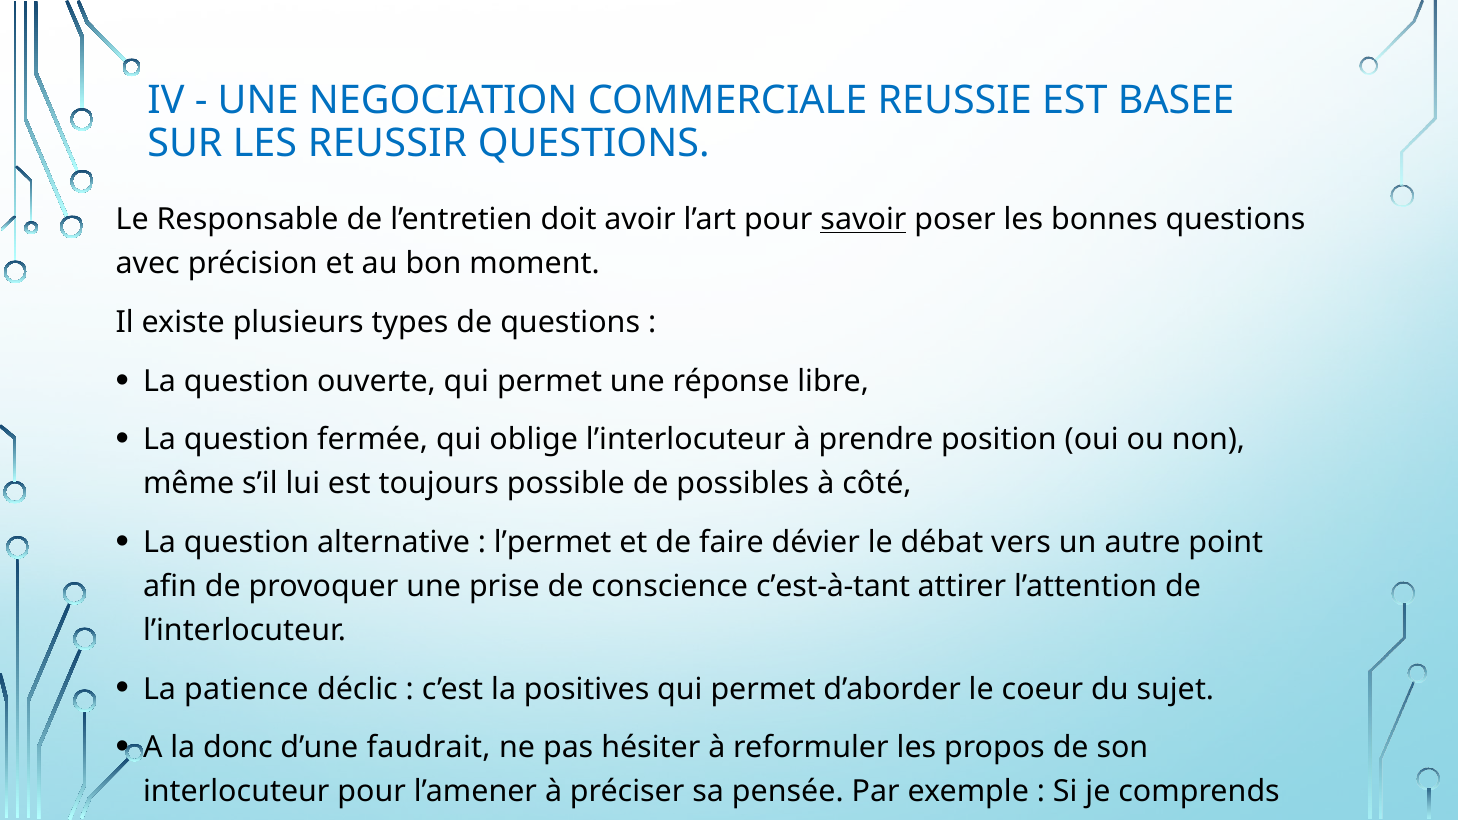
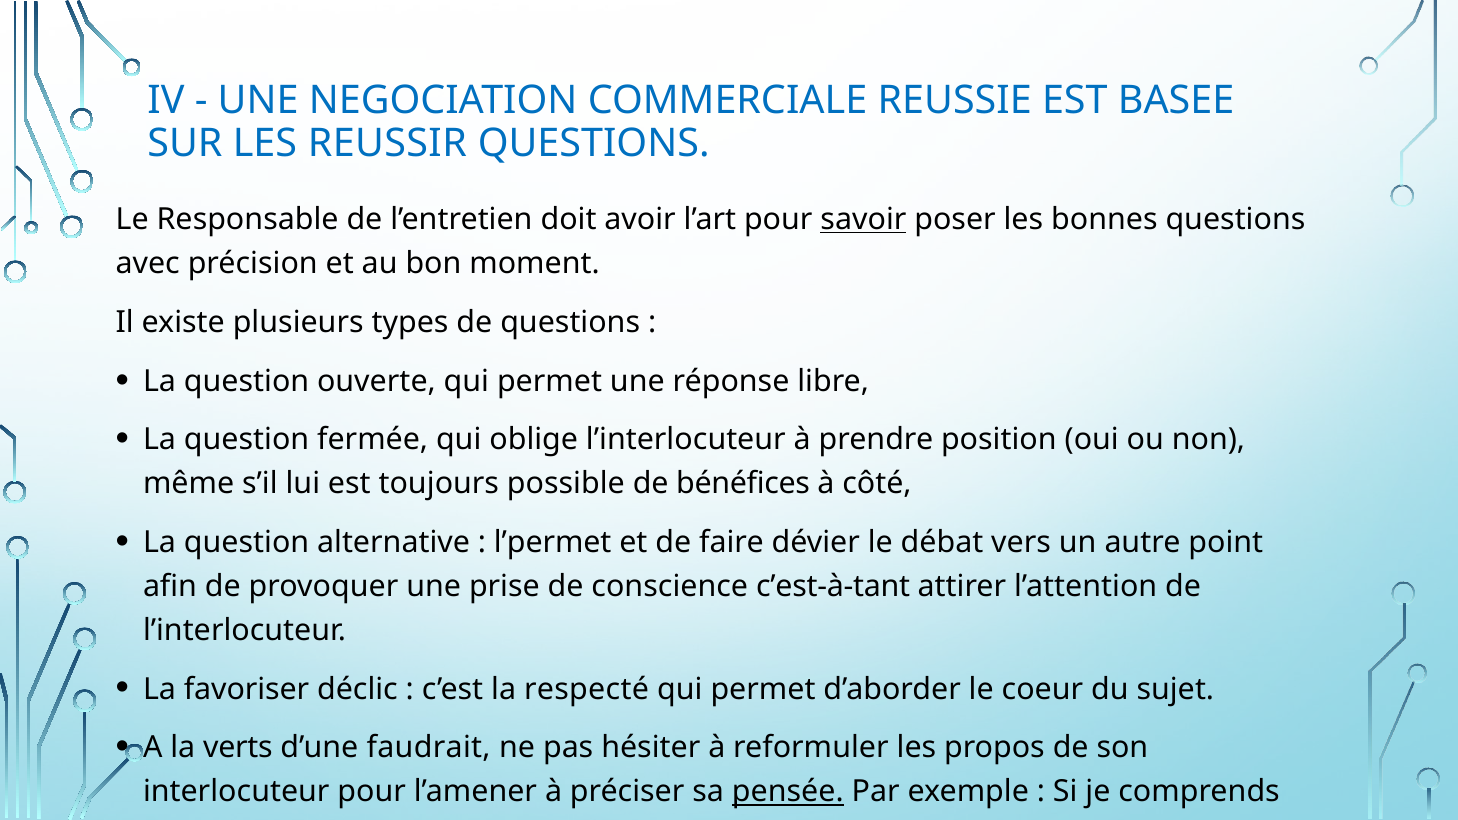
possibles: possibles -> bénéfices (743, 484)
patience: patience -> favoriser (247, 689)
positives: positives -> respecté (587, 689)
donc: donc -> verts (238, 748)
pensée underline: none -> present (788, 792)
